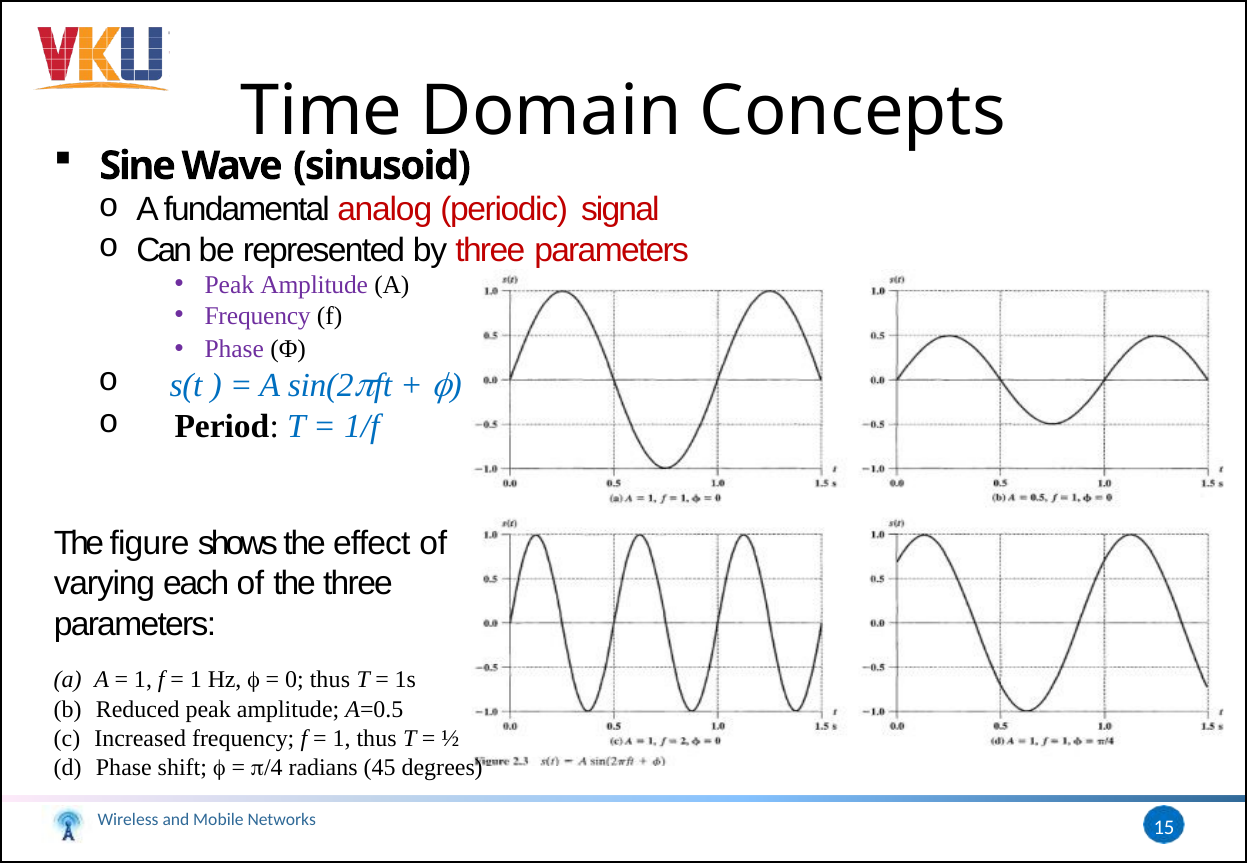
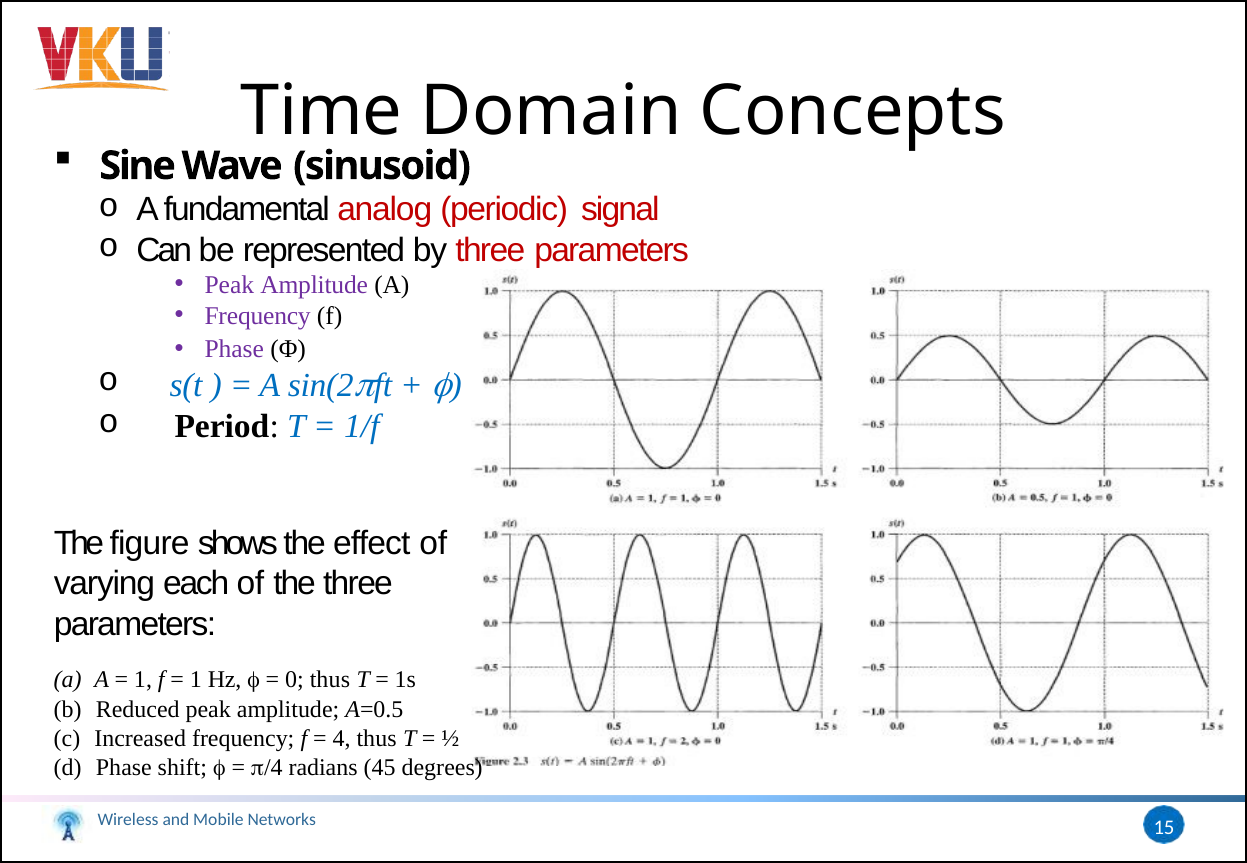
1: 1 -> 4 (342, 739)
